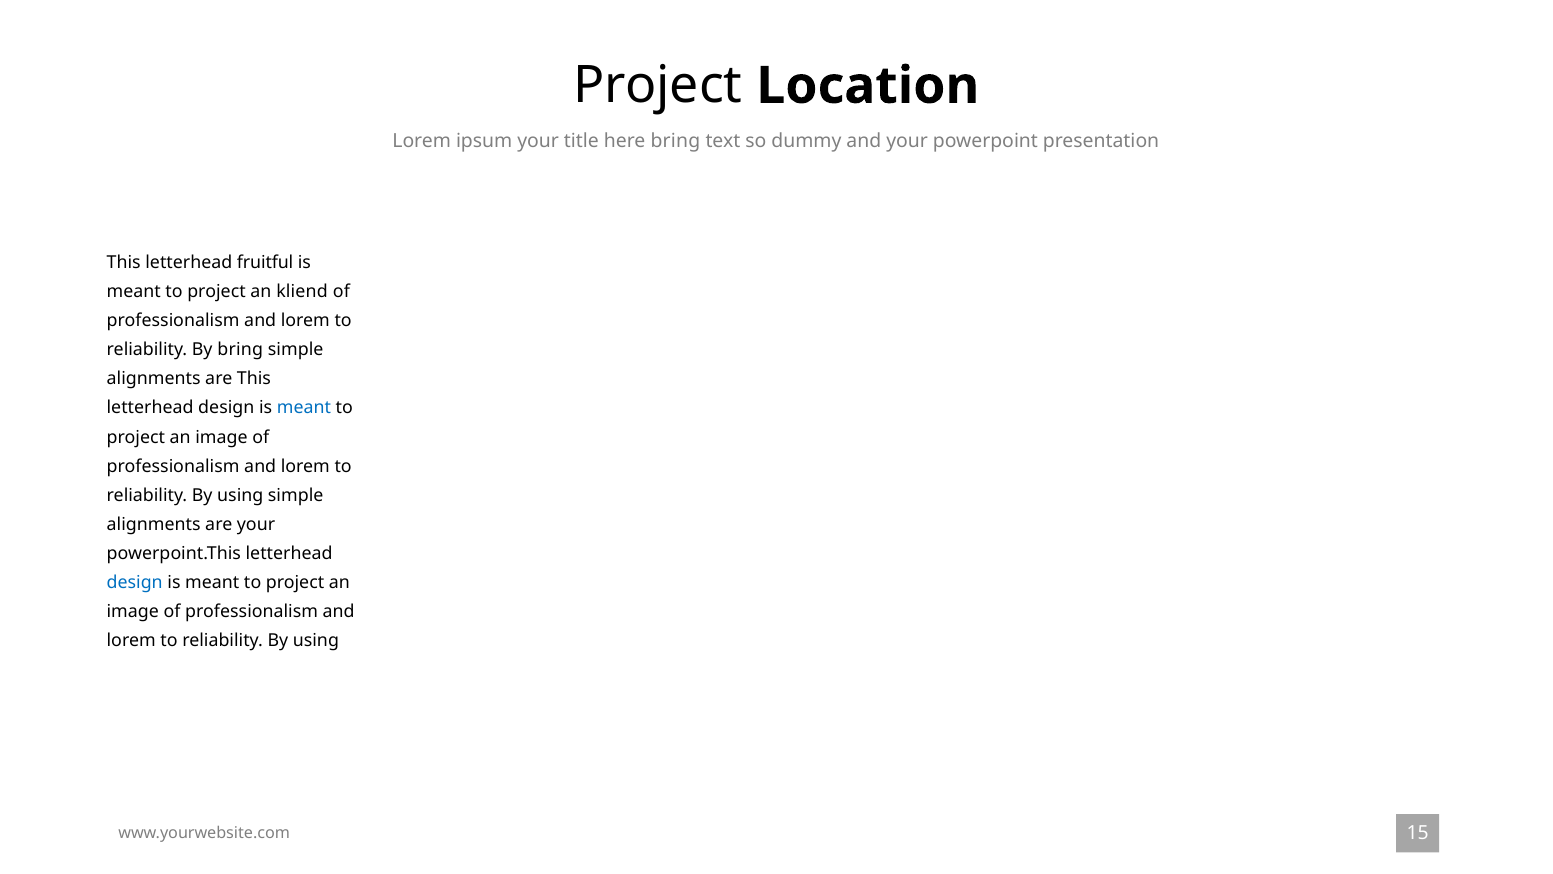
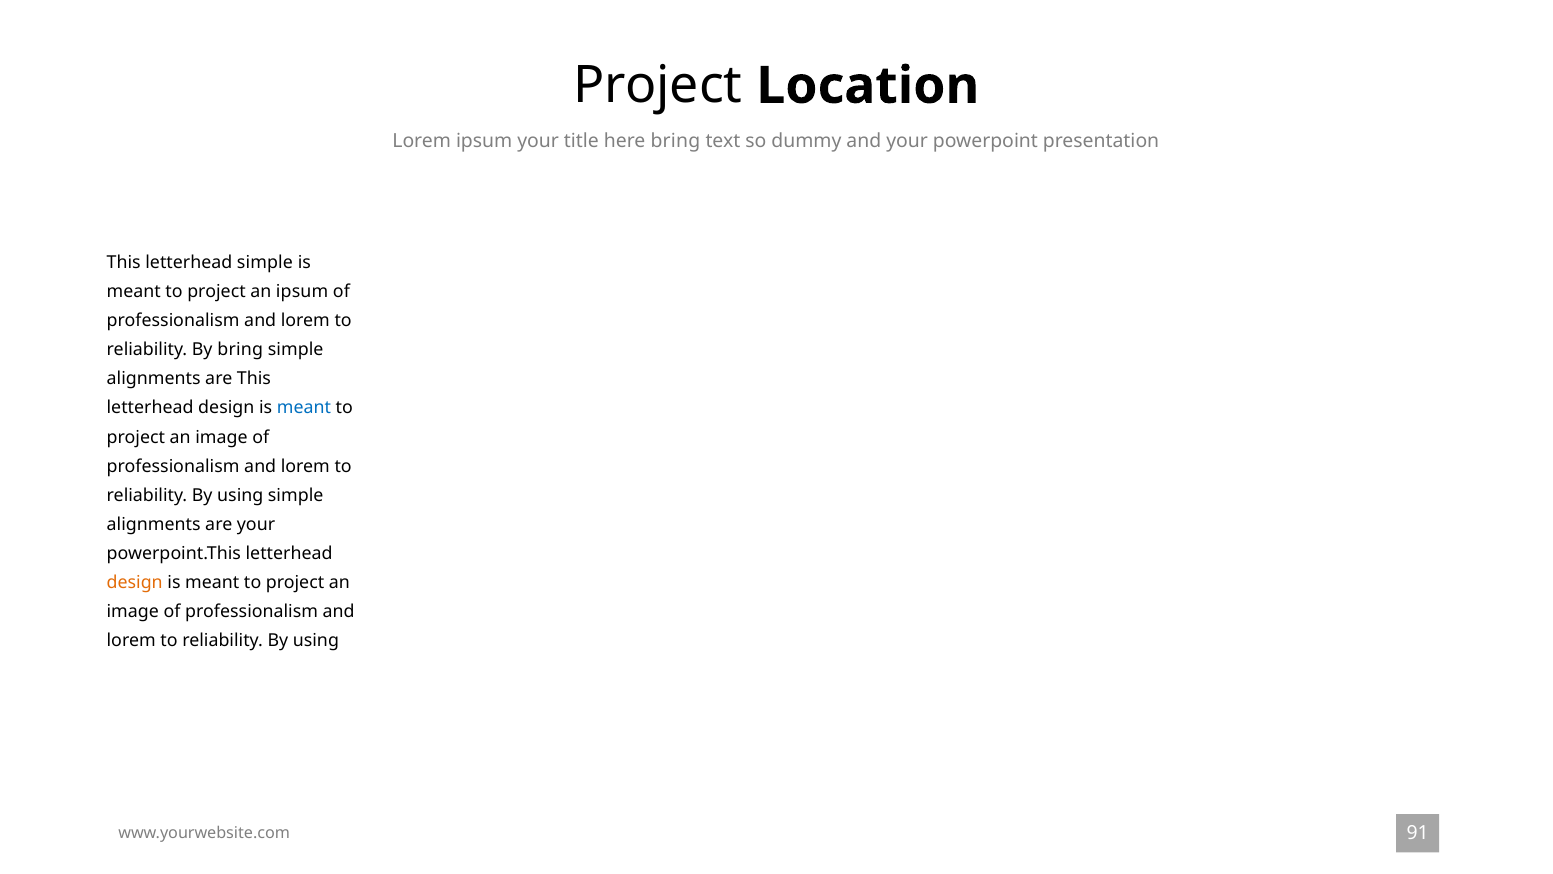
letterhead fruitful: fruitful -> simple (265, 262)
an kliend: kliend -> ipsum (302, 291)
design colour: blue -> orange (135, 583)
15: 15 -> 91 (1418, 833)
